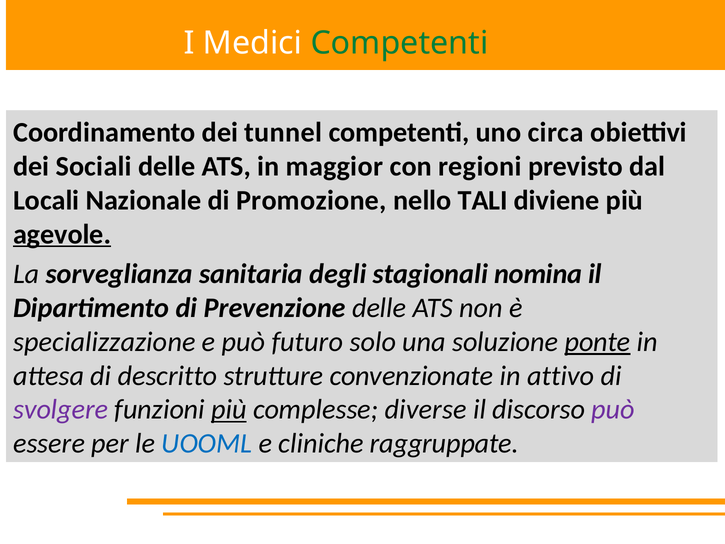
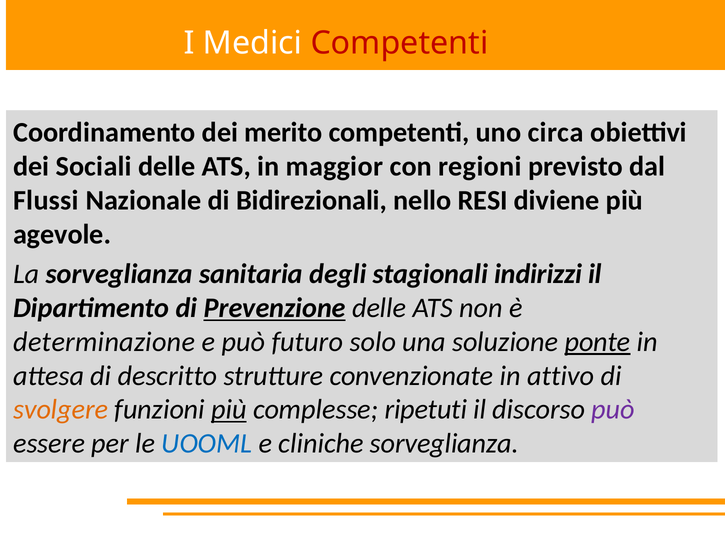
Competenti colour: green -> red (399, 43)
tunnel: tunnel -> merito (283, 133)
Locali: Locali -> Flussi (46, 200)
Promozione: Promozione -> Bidirezionali (312, 200)
TALI: TALI -> RESI (483, 200)
agevole underline: present -> none (62, 234)
nomina: nomina -> indirizzi (538, 274)
Prevenzione underline: none -> present (275, 308)
specializzazione: specializzazione -> determinazione (104, 342)
svolgere colour: purple -> orange (61, 409)
diverse: diverse -> ripetuti (426, 409)
cliniche raggruppate: raggruppate -> sorveglianza (444, 443)
